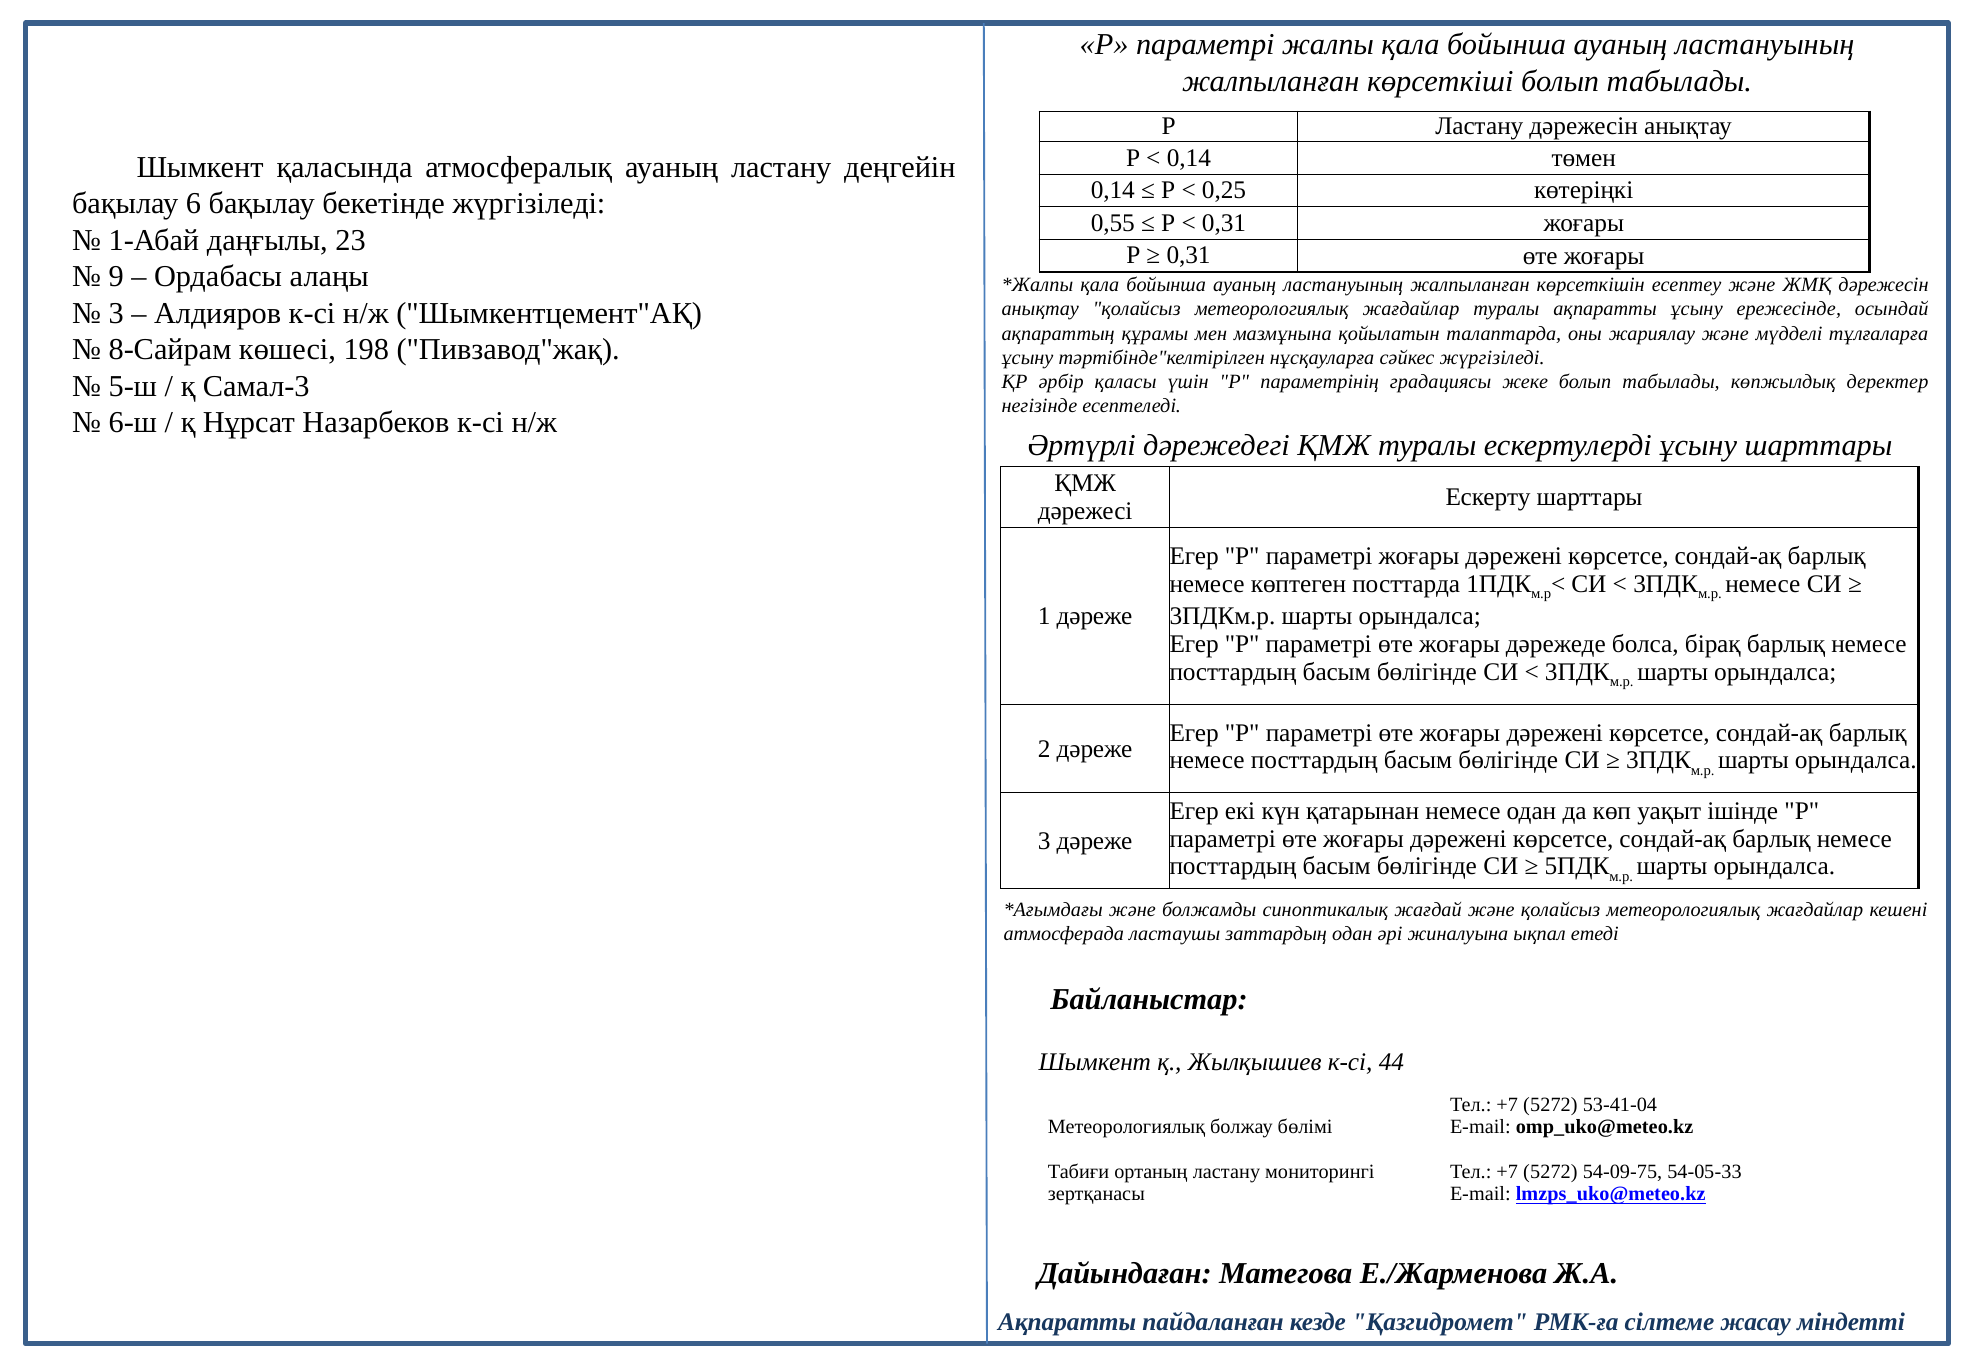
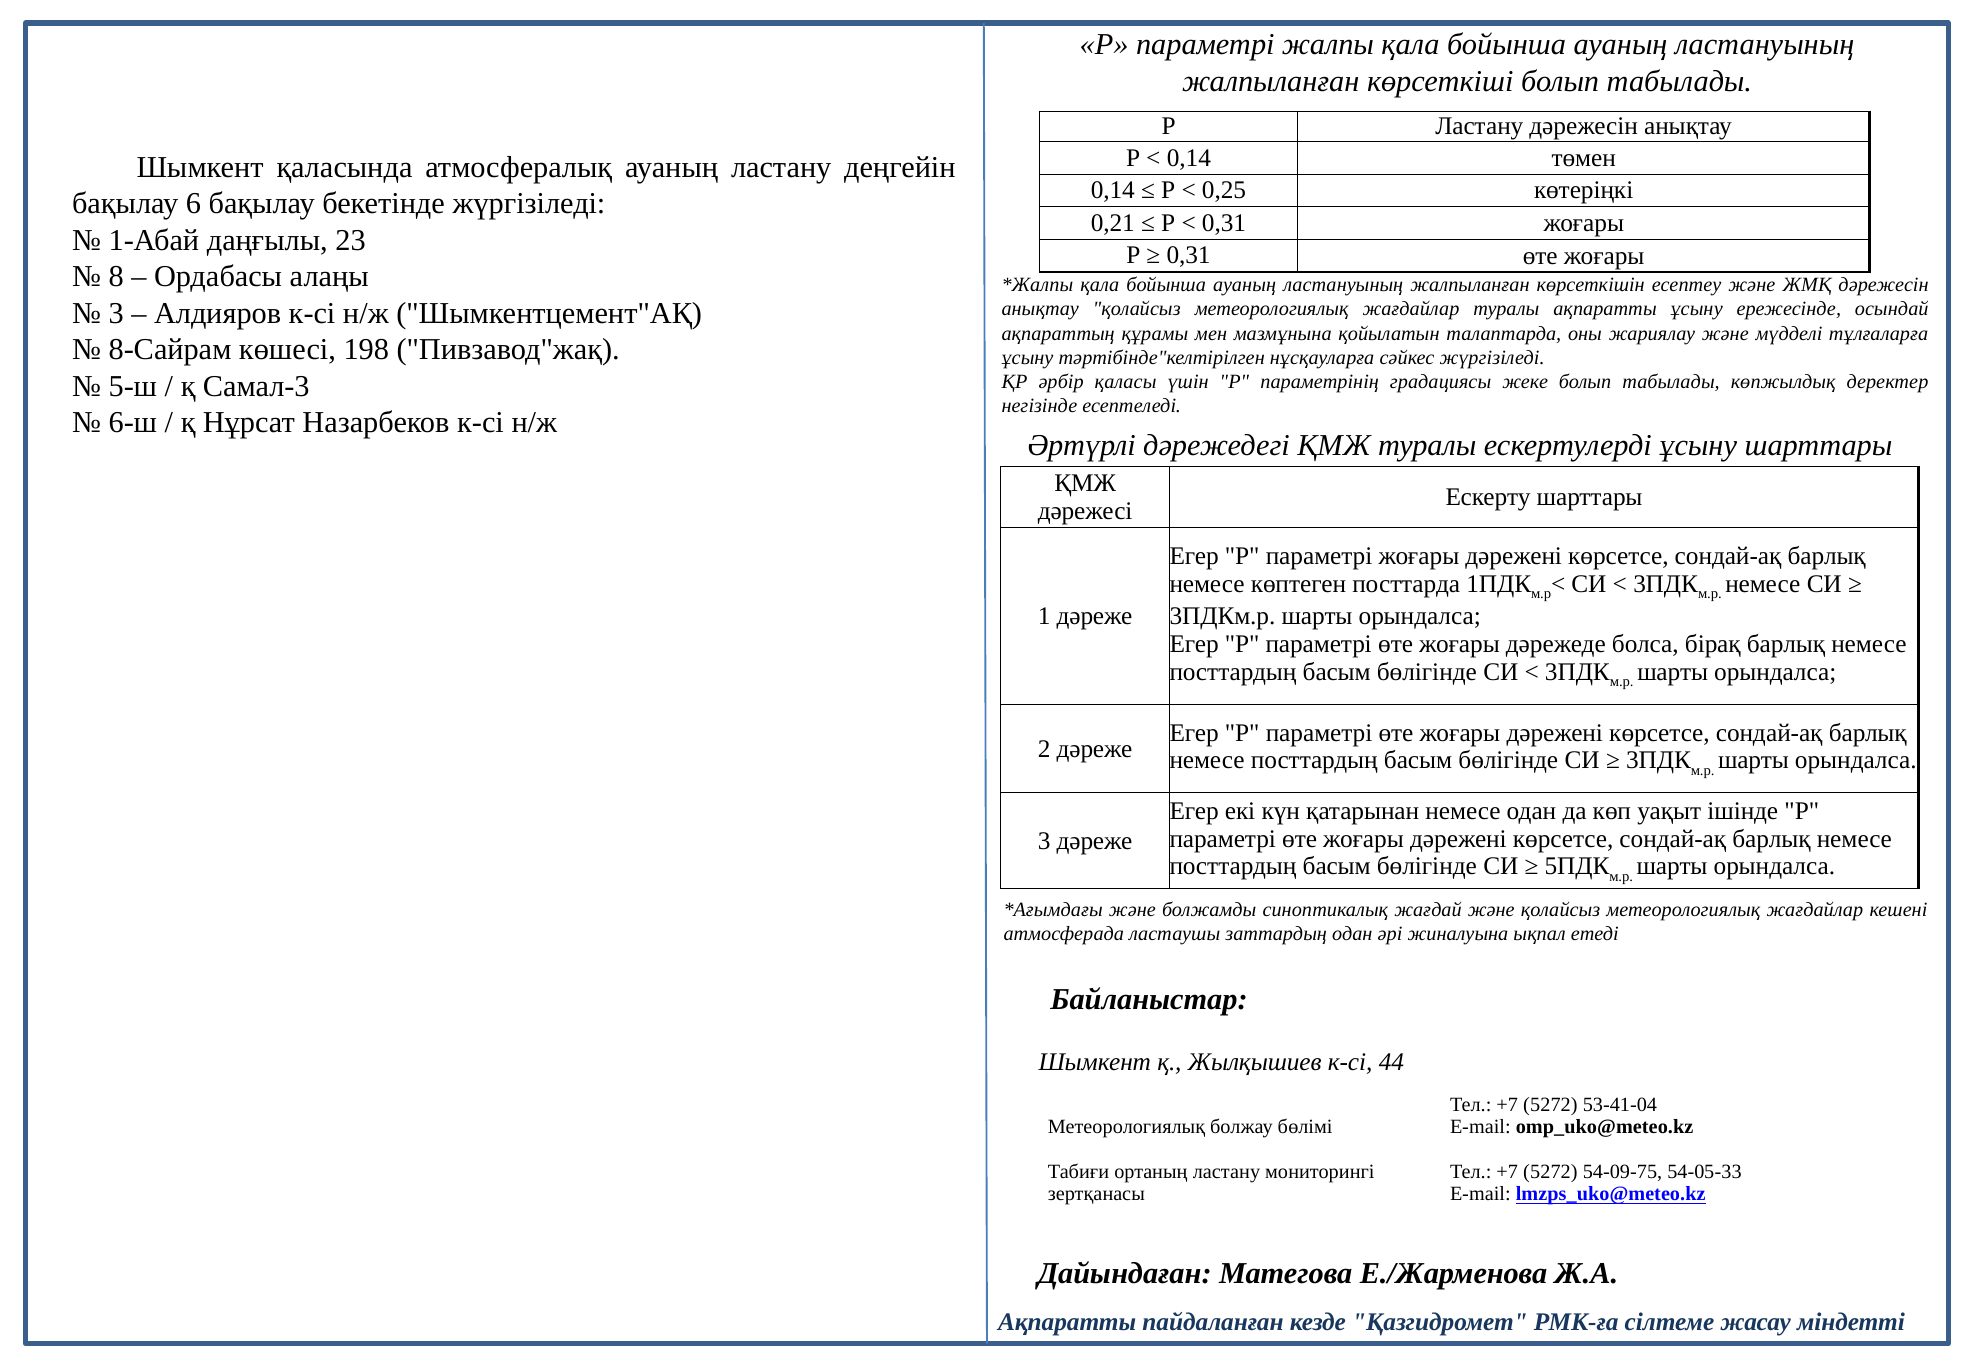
0,55: 0,55 -> 0,21 (1113, 223)
9: 9 -> 8 (116, 277)
